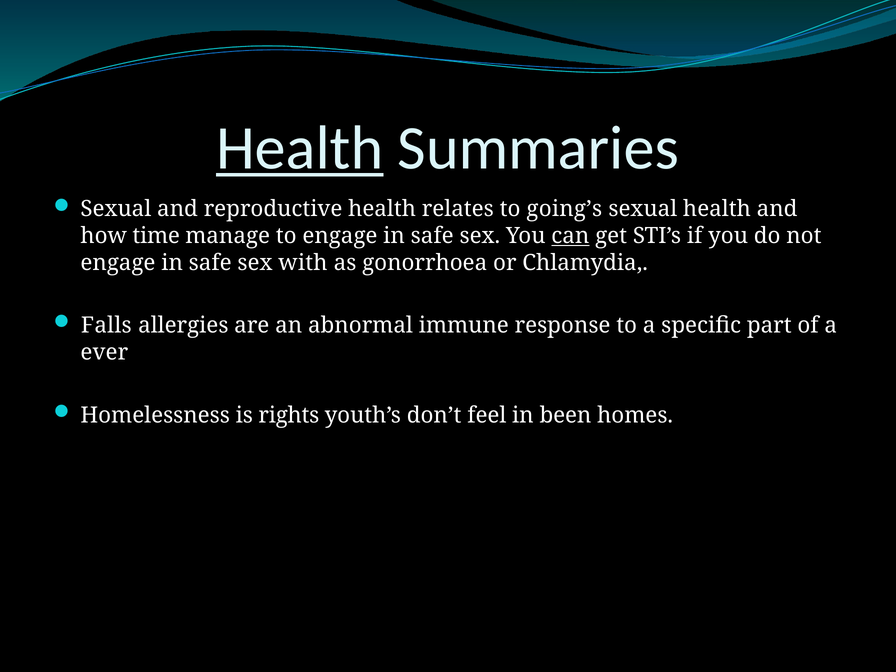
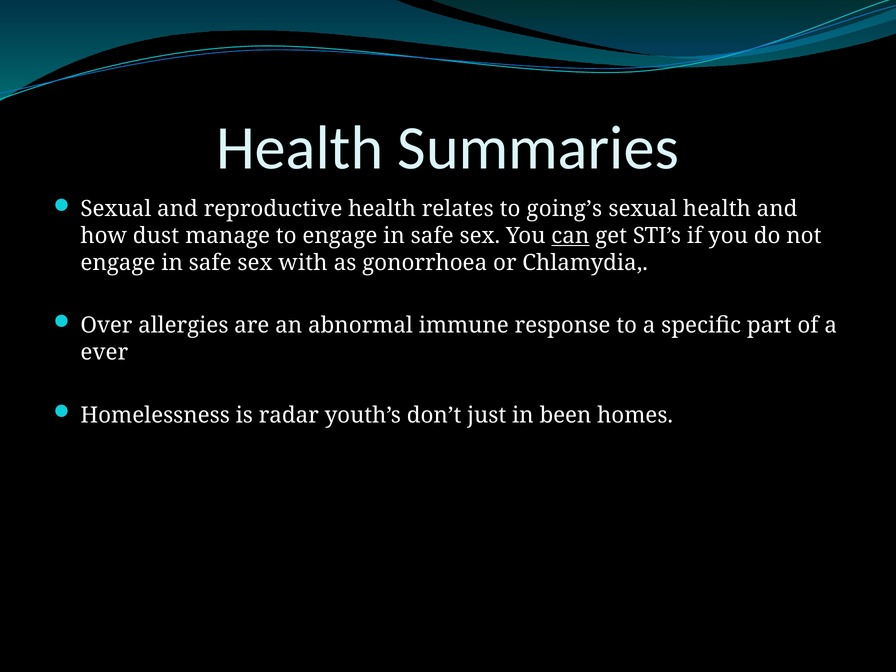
Health underline: present -> none (300, 148)
time: time -> dust (156, 236)
Falls: Falls -> Over (106, 326)
rights: rights -> radar (289, 415)
feel: feel -> just (487, 415)
